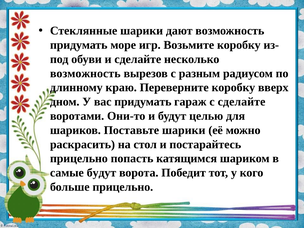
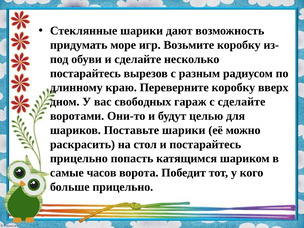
возможность: возможность -> постарайтесь (85, 73)
вас придумать: придумать -> свободных (143, 102)
самые будут: будут -> часов (102, 173)
